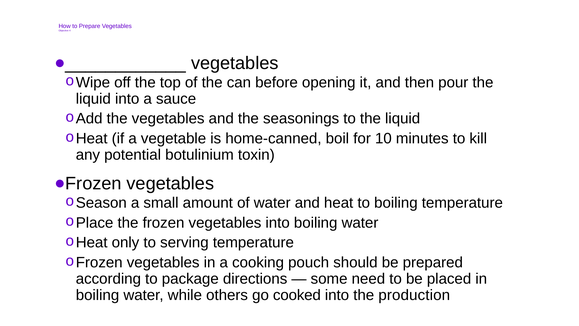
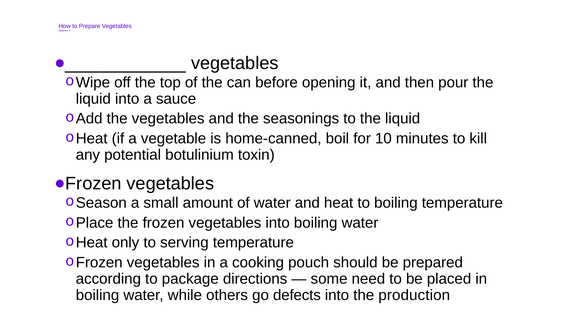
cooked: cooked -> defects (297, 295)
